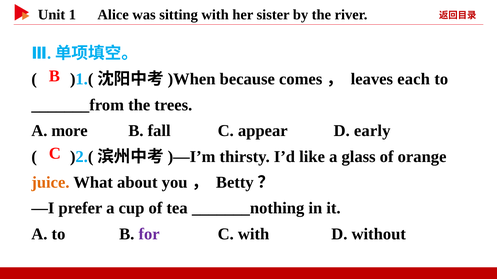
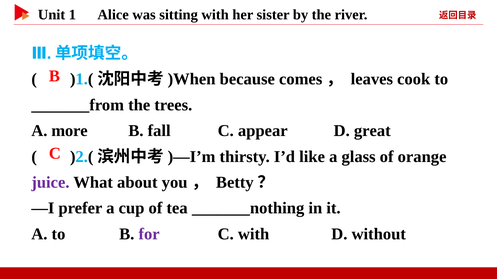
each: each -> cook (414, 79)
early: early -> great (372, 131)
juice colour: orange -> purple (50, 183)
